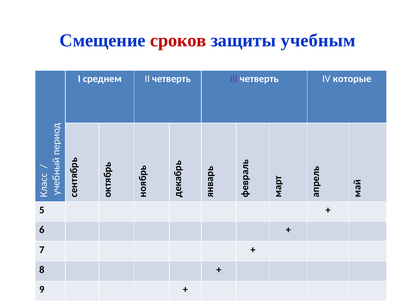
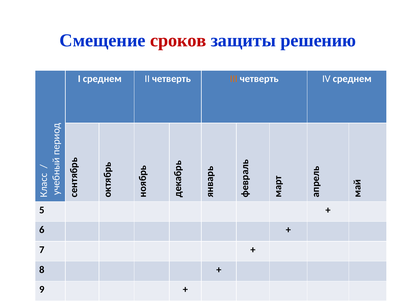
учебным: учебным -> решению (318, 40)
III colour: purple -> orange (234, 79)
IV которые: которые -> среднем (352, 79)
